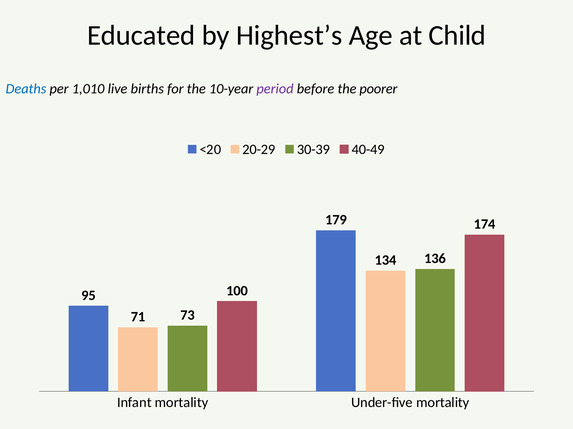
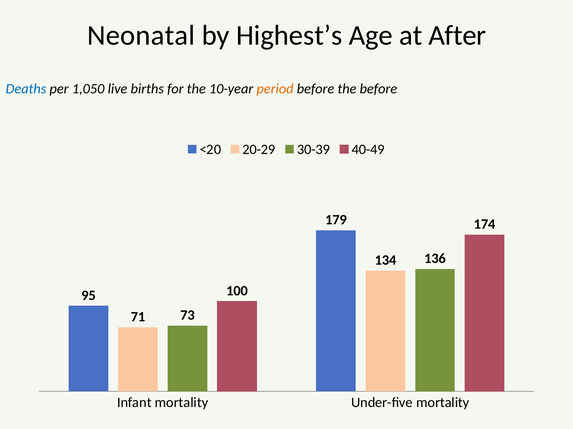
Educated: Educated -> Neonatal (141, 35)
Child: Child -> After (457, 35)
1,010: 1,010 -> 1,050 (88, 89)
period colour: purple -> orange (275, 89)
the poorer: poorer -> before (378, 89)
